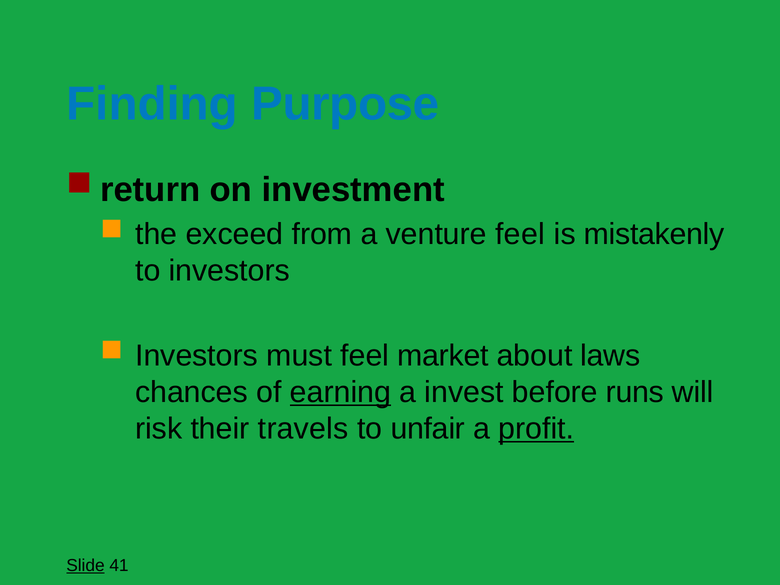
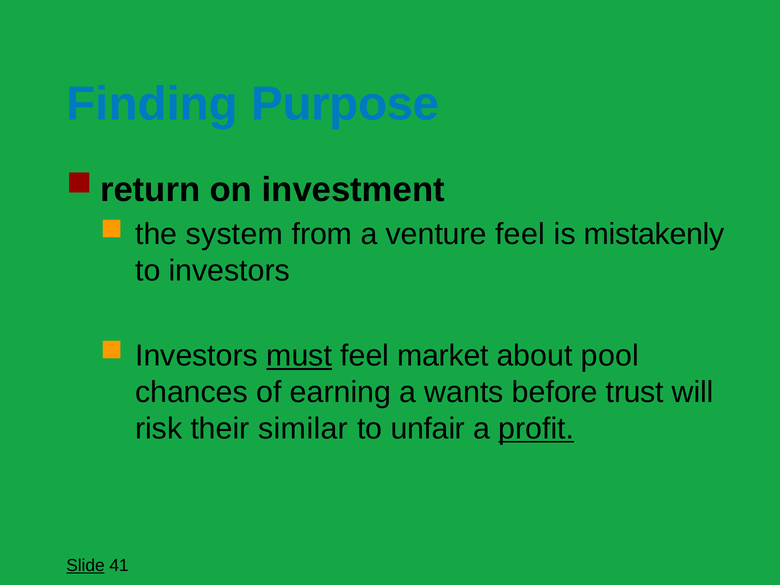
exceed: exceed -> system (234, 234)
must underline: none -> present (299, 356)
laws: laws -> pool (610, 356)
earning underline: present -> none (340, 392)
invest: invest -> wants (464, 392)
runs: runs -> trust (635, 392)
travels: travels -> similar (303, 429)
